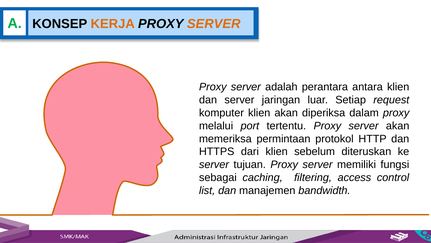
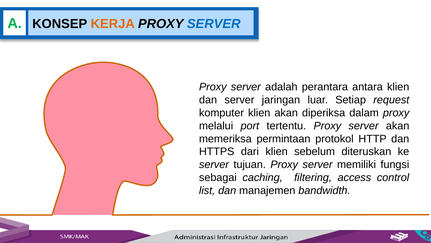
SERVER colour: orange -> blue (214, 24)
